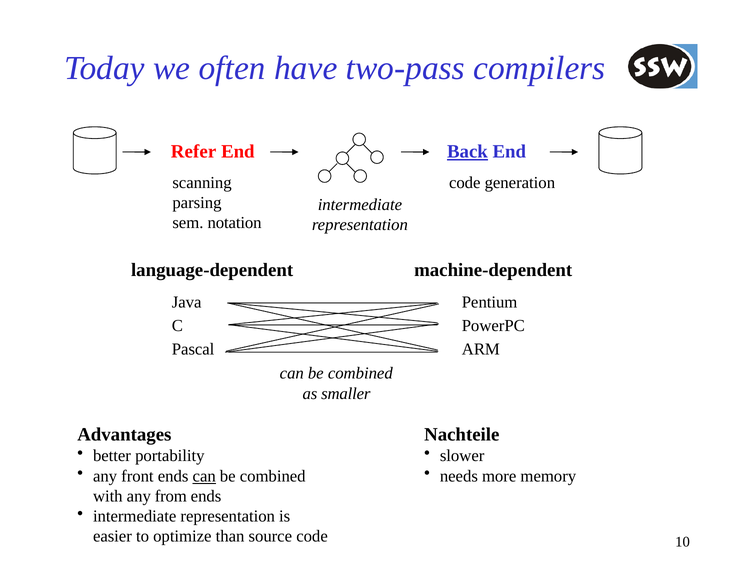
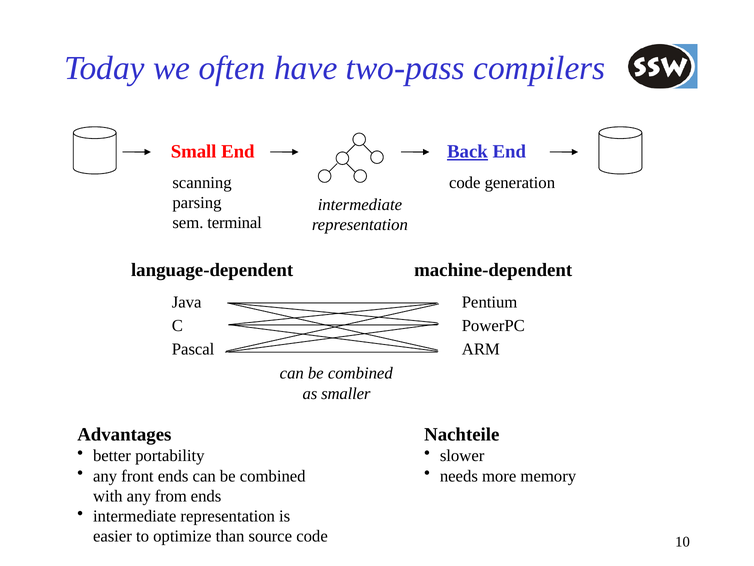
Refer: Refer -> Small (194, 152)
notation: notation -> terminal (235, 223)
can underline: present -> none (204, 476)
